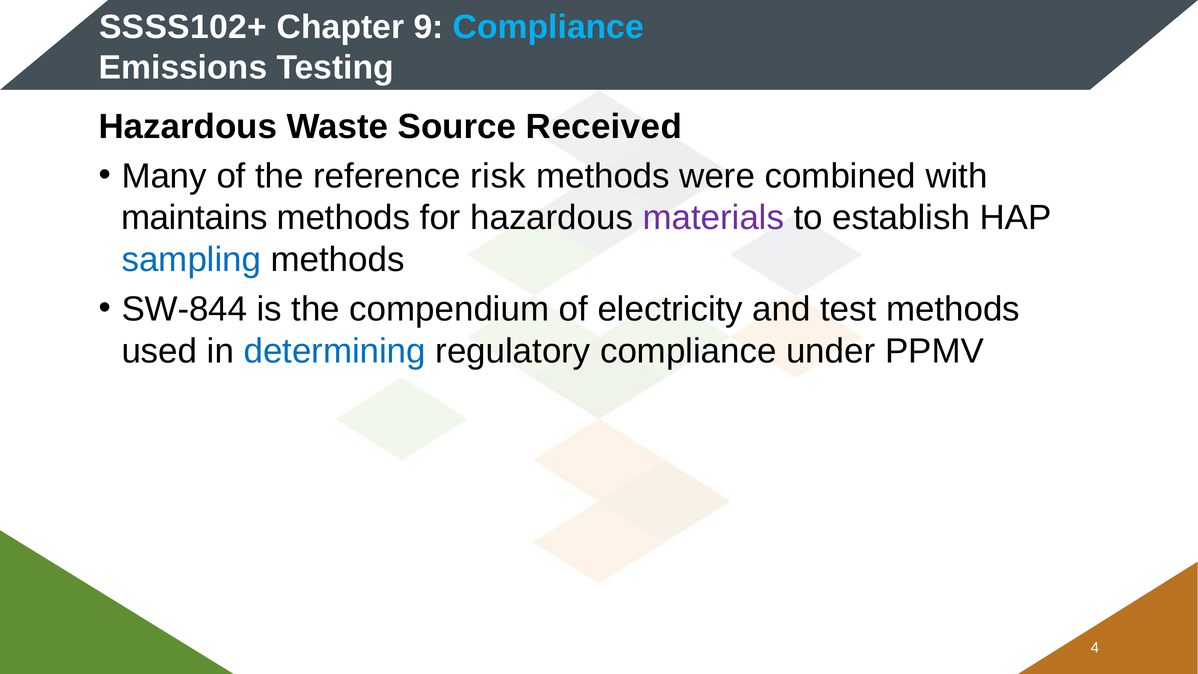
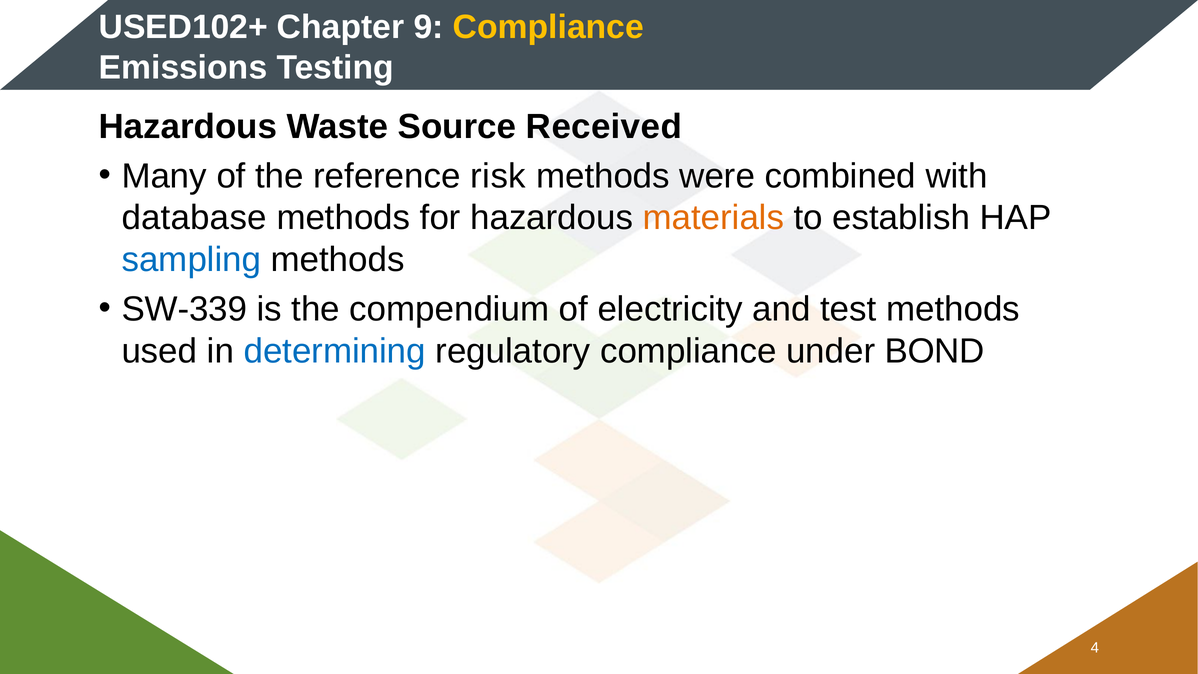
SSSS102+: SSSS102+ -> USED102+ (183, 27)
Compliance colour: light blue -> yellow (548, 27)
maintains: maintains -> database (194, 218)
materials colour: purple -> orange (713, 218)
SW-844: SW-844 -> SW-339 (184, 309)
PPMV: PPMV -> BOND (935, 351)
